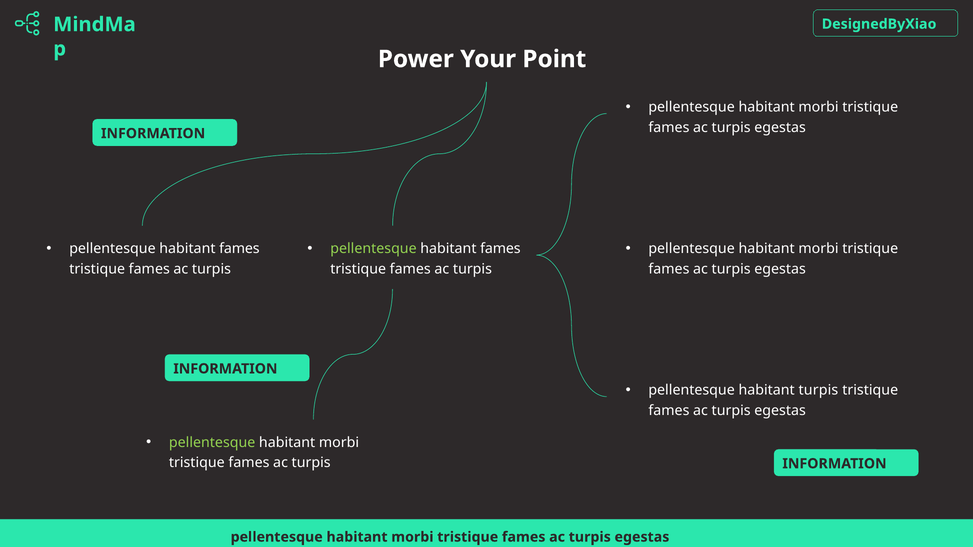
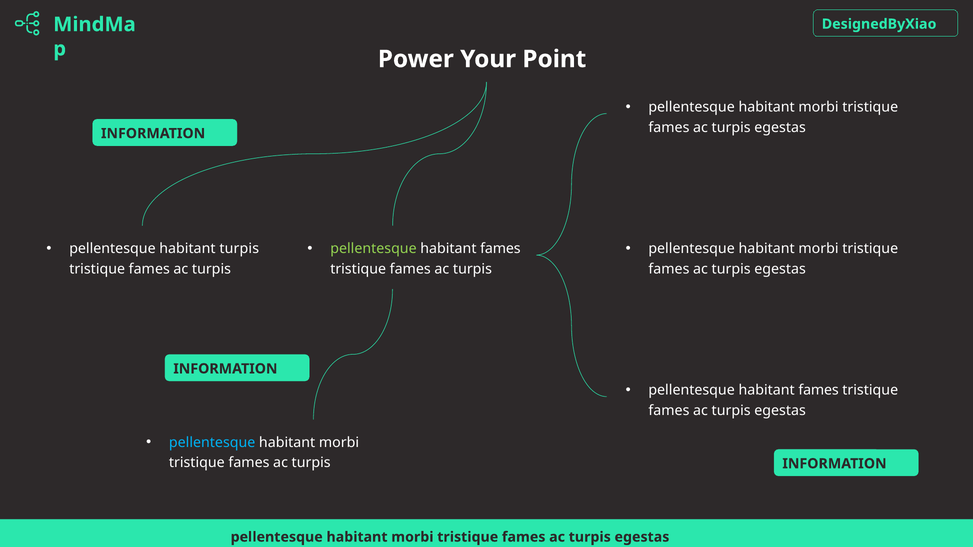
fames: fames -> turpis (239, 249)
turpis: turpis -> fames (819, 390)
pellentesque colour: light green -> light blue (212, 443)
